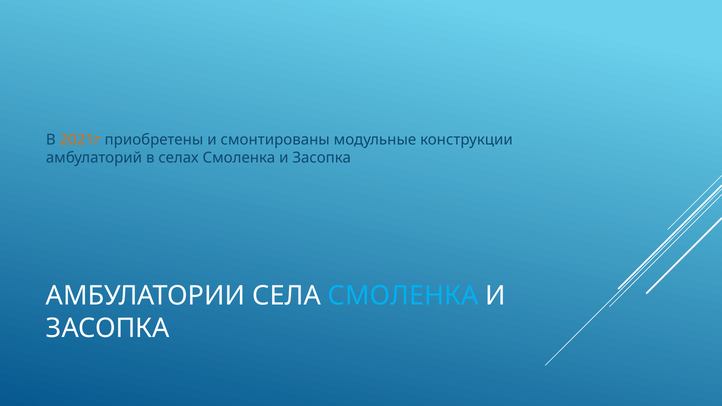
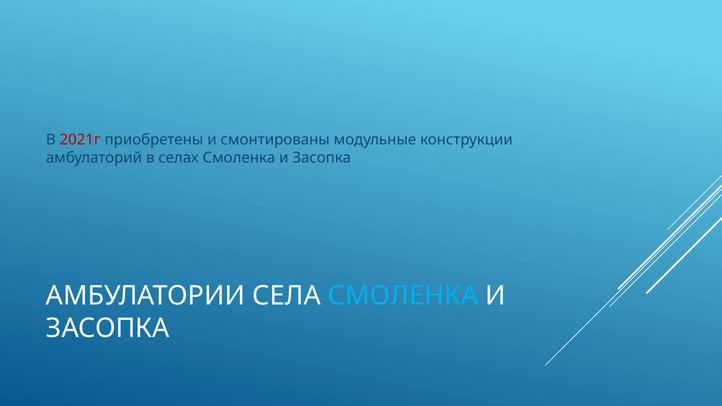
2021г colour: orange -> red (80, 140)
